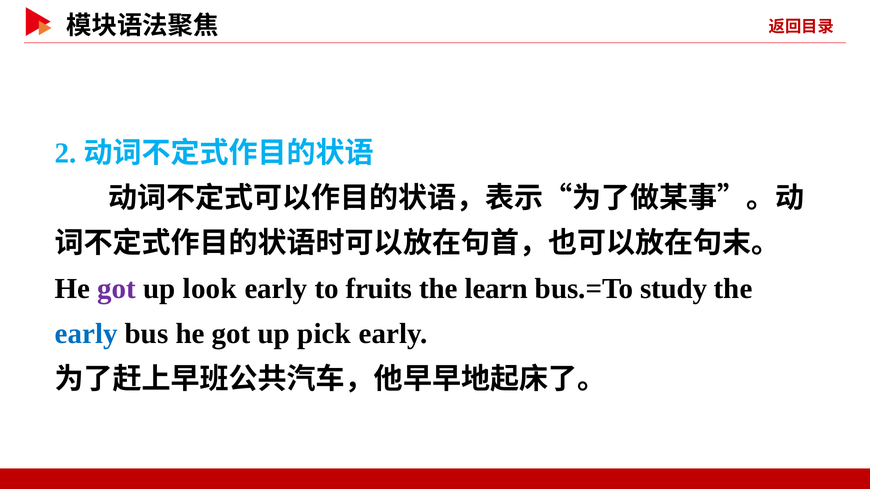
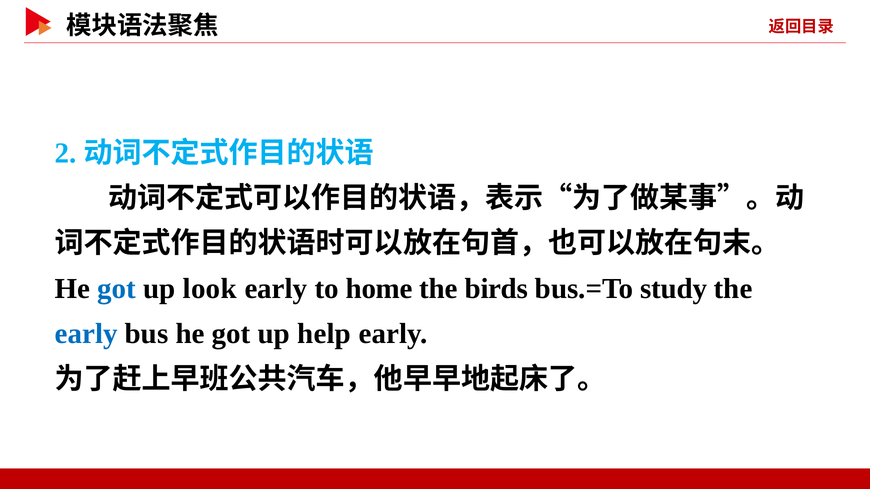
got colour: purple -> blue (117, 289)
fruits: fruits -> home (379, 289)
learn: learn -> birds (496, 289)
pick: pick -> help (324, 334)
